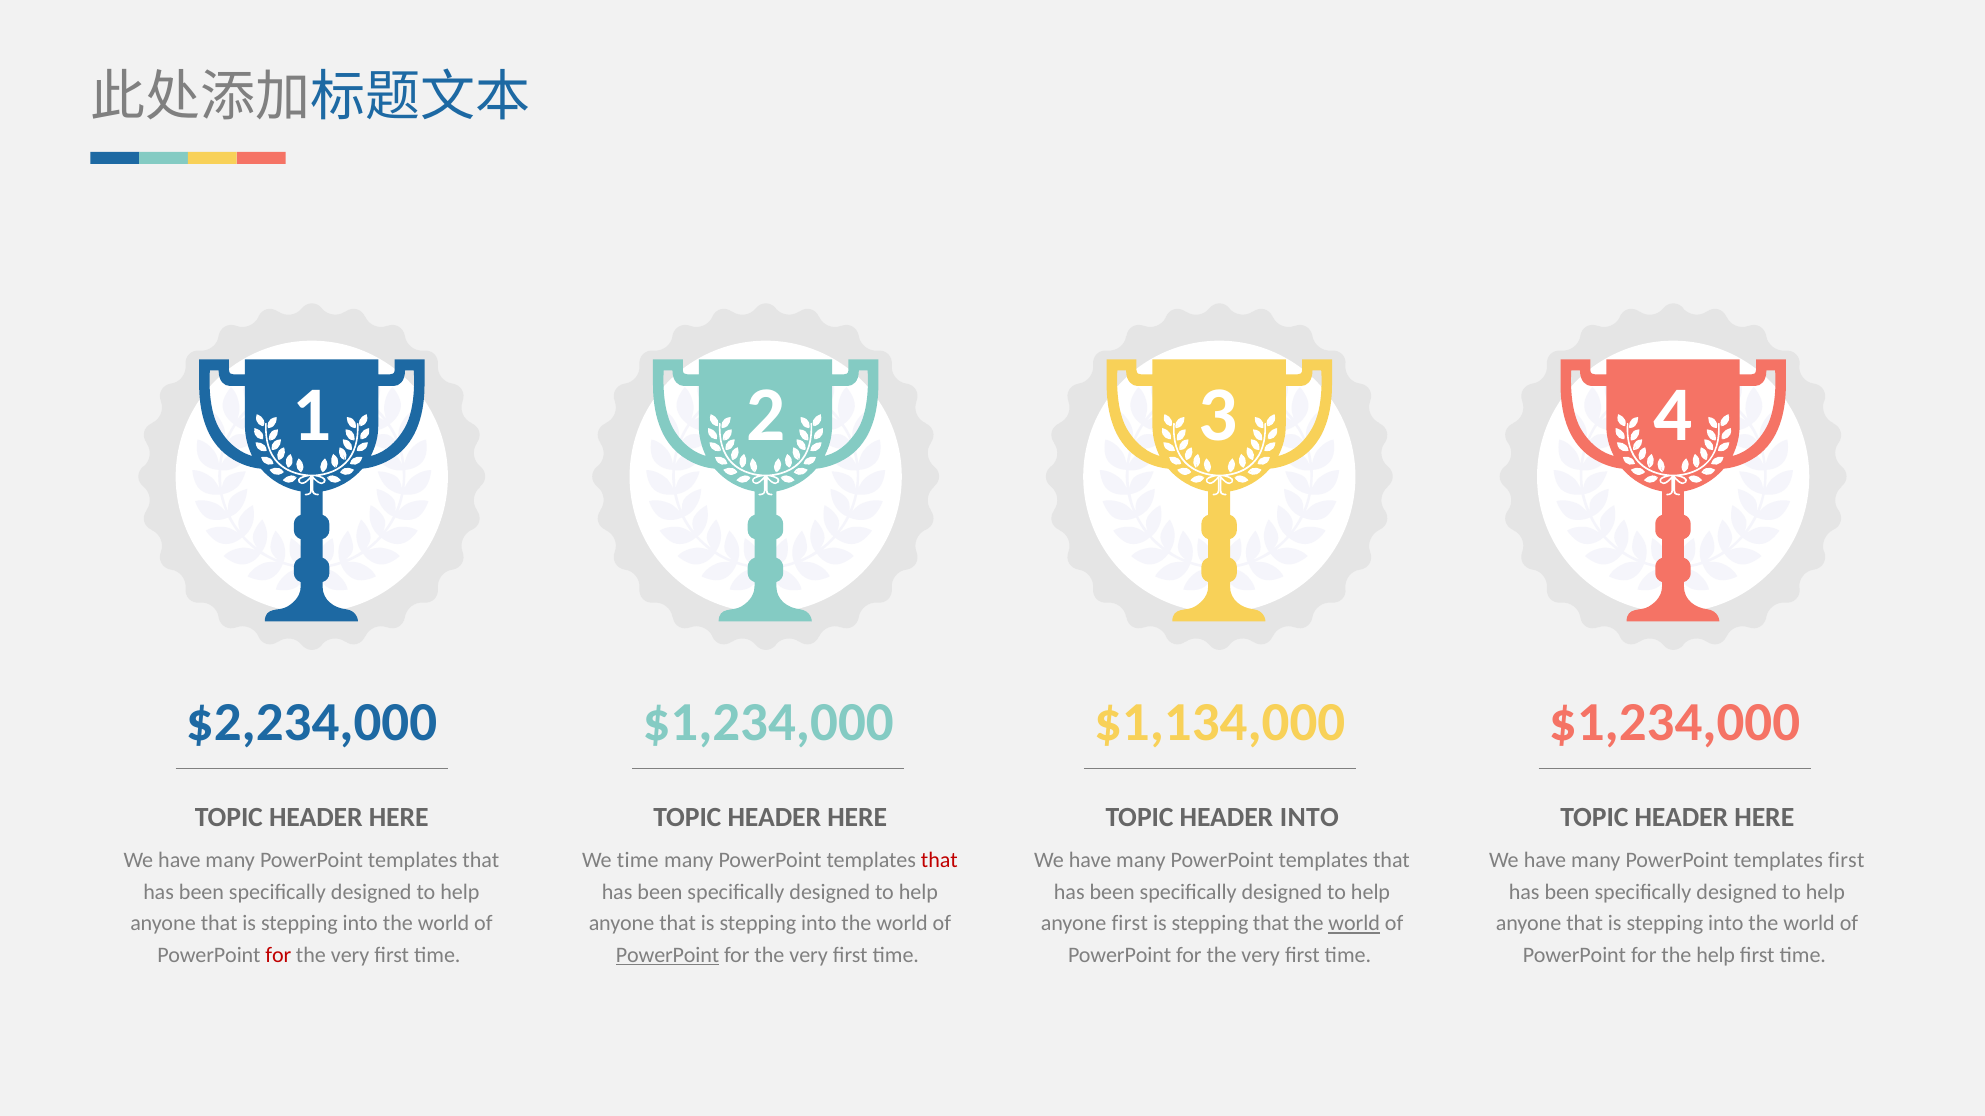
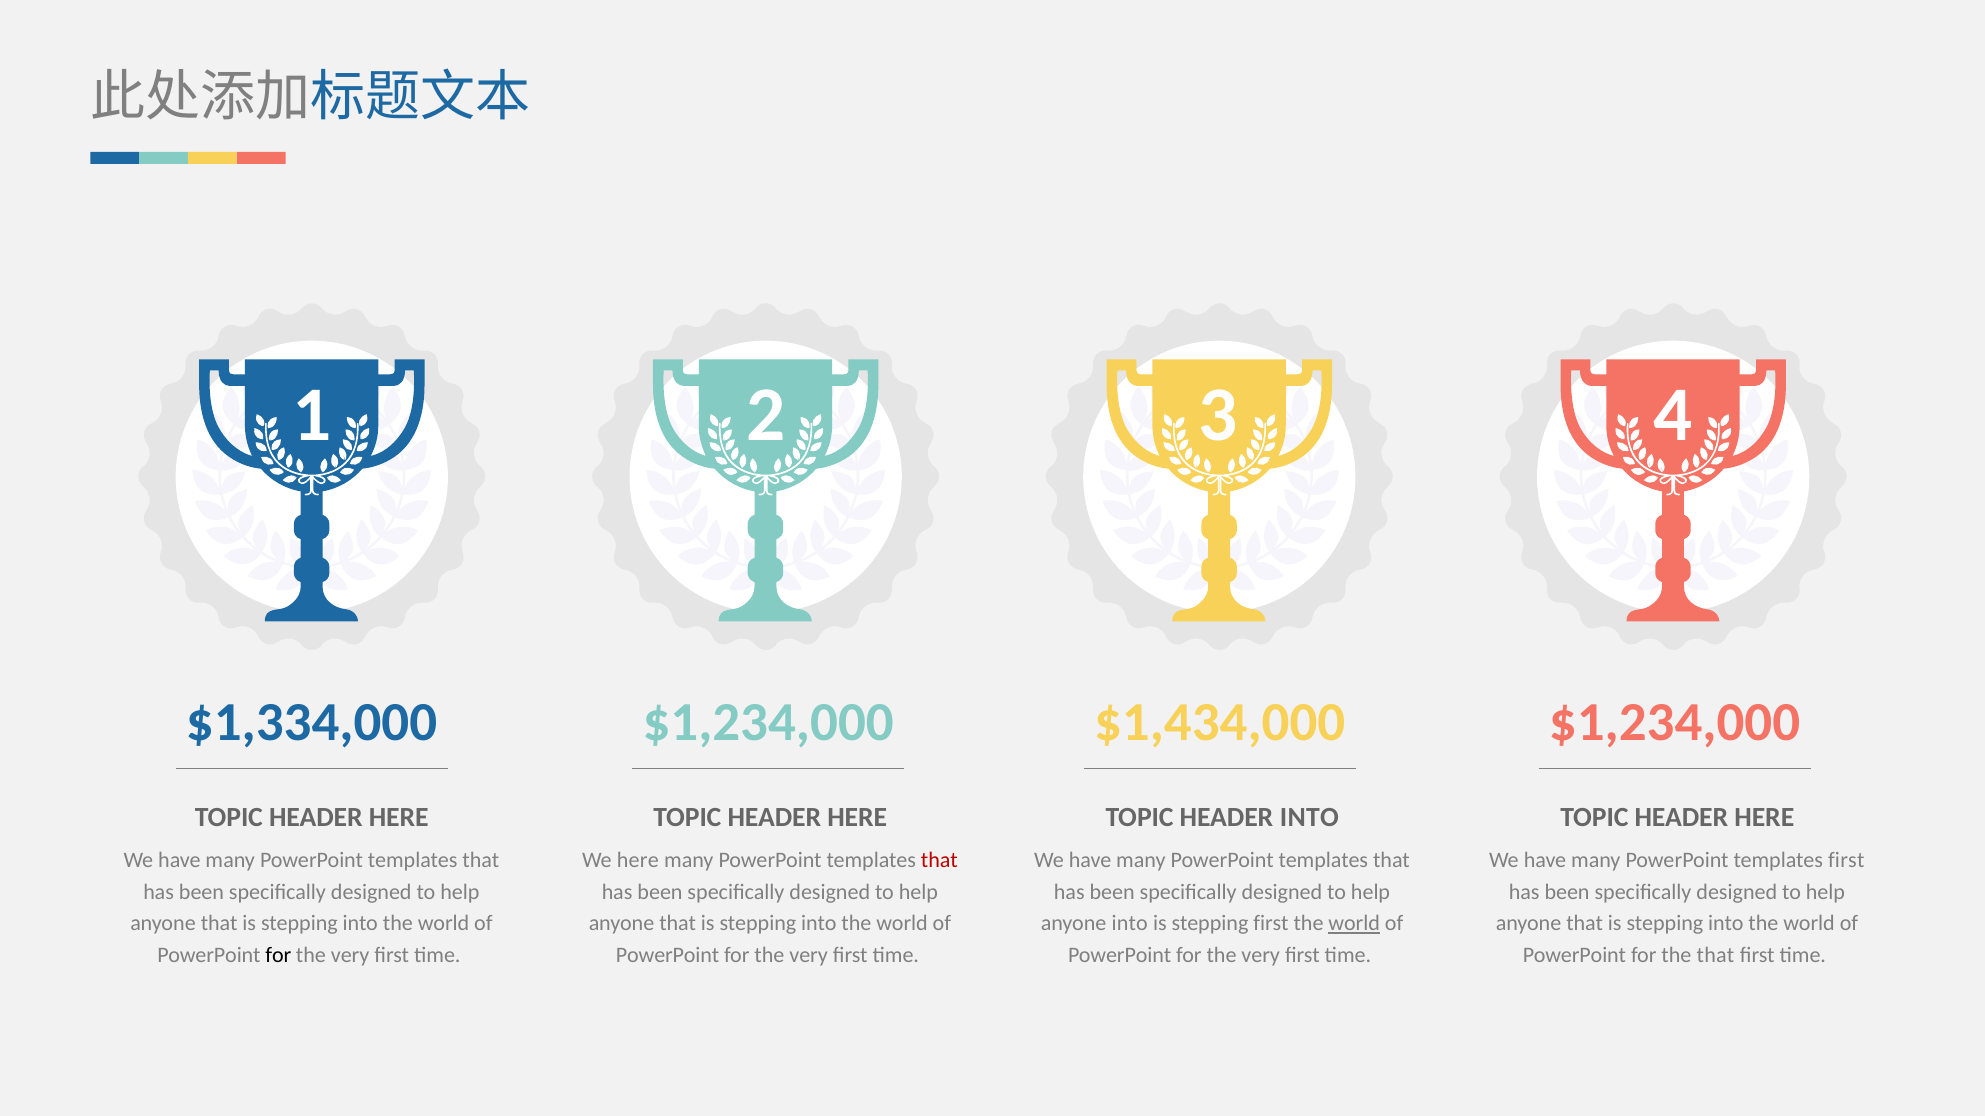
$2,234,000: $2,234,000 -> $1,334,000 (312, 723)
$1,134,000: $1,134,000 -> $1,434,000 (1220, 723)
We time: time -> here (638, 861)
anyone first: first -> into (1130, 924)
stepping that: that -> first (1271, 924)
for colour: red -> black (278, 956)
PowerPoint underline: present -> none (668, 956)
the help: help -> that (1715, 956)
